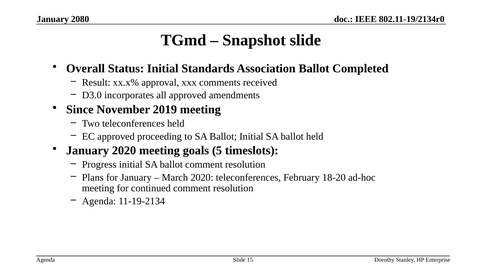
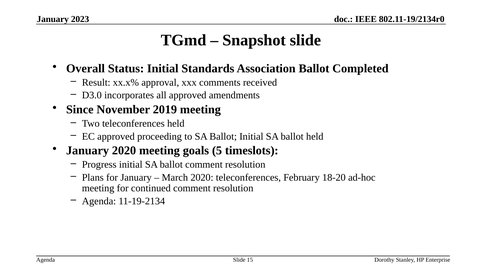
2080: 2080 -> 2023 (80, 19)
